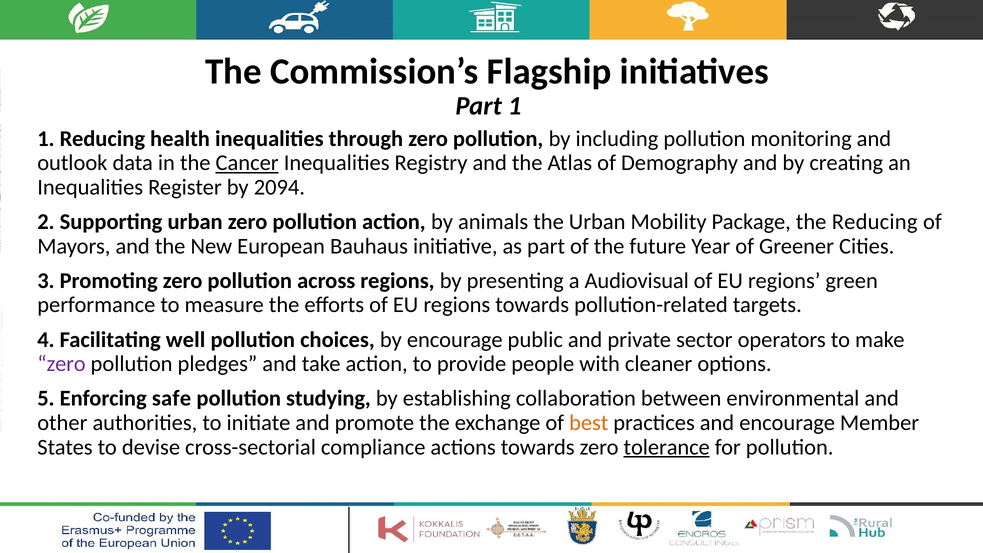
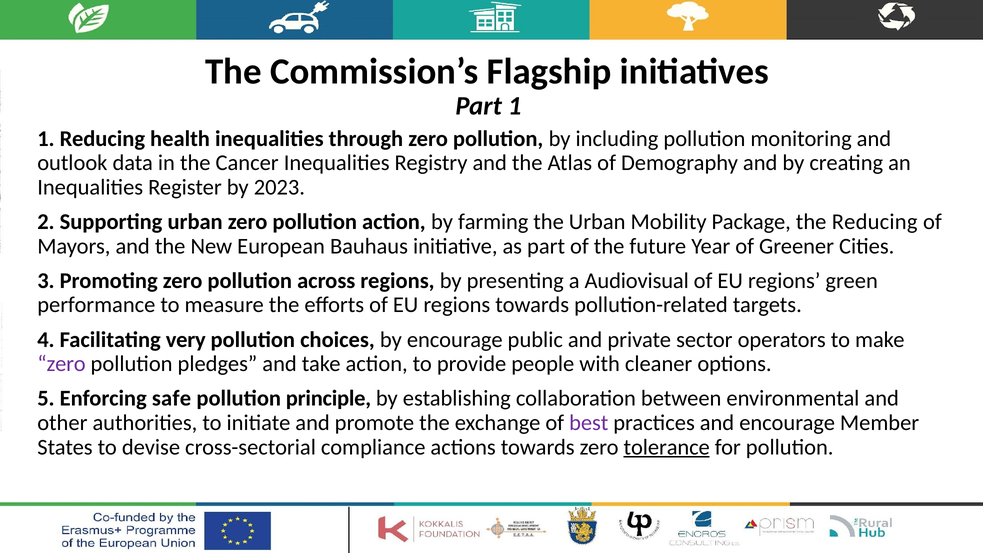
Cancer underline: present -> none (247, 163)
2094: 2094 -> 2023 (279, 187)
animals: animals -> farming (493, 222)
well: well -> very (186, 340)
studying: studying -> principle (328, 398)
best colour: orange -> purple (589, 423)
